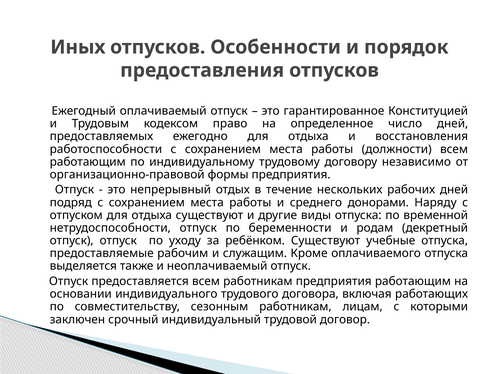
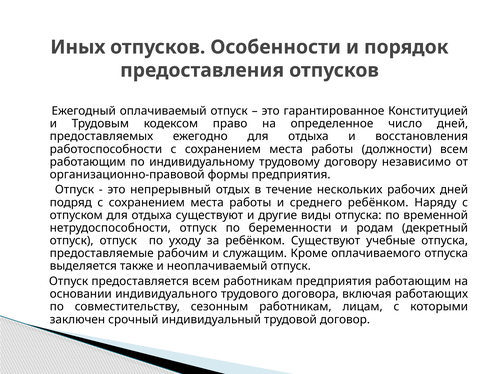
среднего донорами: донорами -> ребёнком (378, 202)
